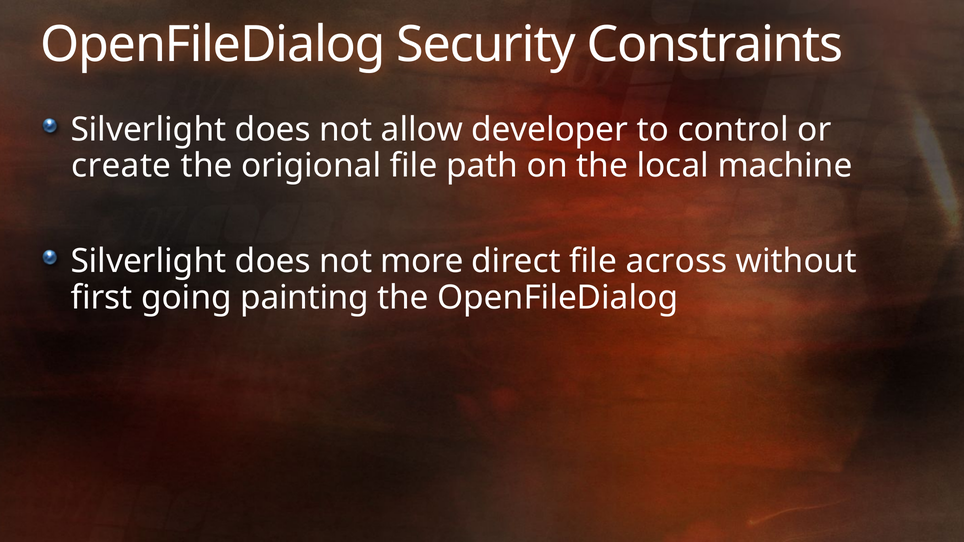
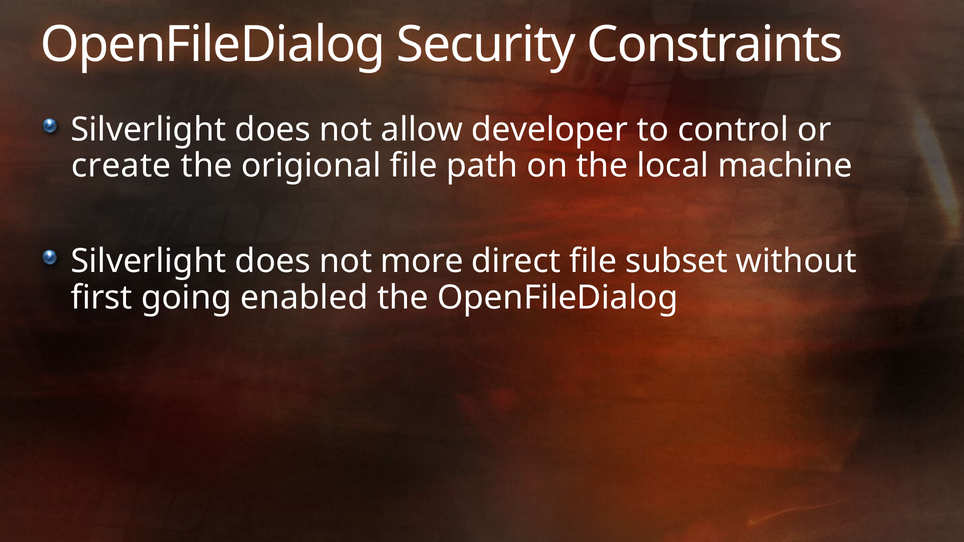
across: across -> subset (677, 262)
painting: painting -> enabled (304, 298)
